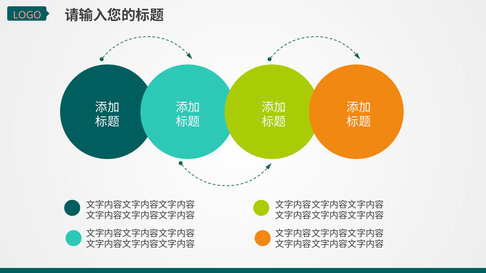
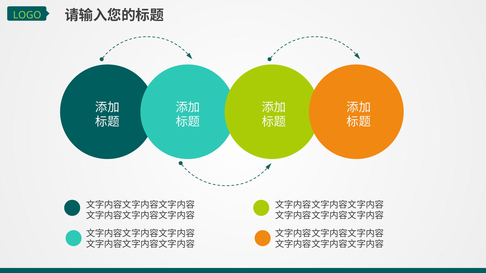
LOGO colour: pink -> light green (27, 15)
